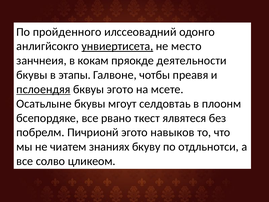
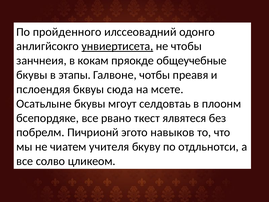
место: место -> чтобы (186, 46)
деятельности: деятельности -> общеучебные (192, 61)
пслоендяя underline: present -> none (43, 89)
бквуы эгото: эгото -> сюда (120, 89)
знаниях: знаниях -> учителя (109, 147)
